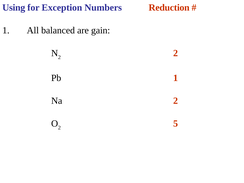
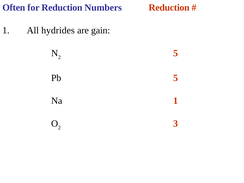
Using: Using -> Often (14, 8)
for Exception: Exception -> Reduction (62, 8)
balanced: balanced -> hydrides (58, 30)
2: 2 -> 5 (176, 53)
Pb 1: 1 -> 5 (176, 78)
Na 2: 2 -> 1 (176, 101)
5: 5 -> 3 (176, 124)
